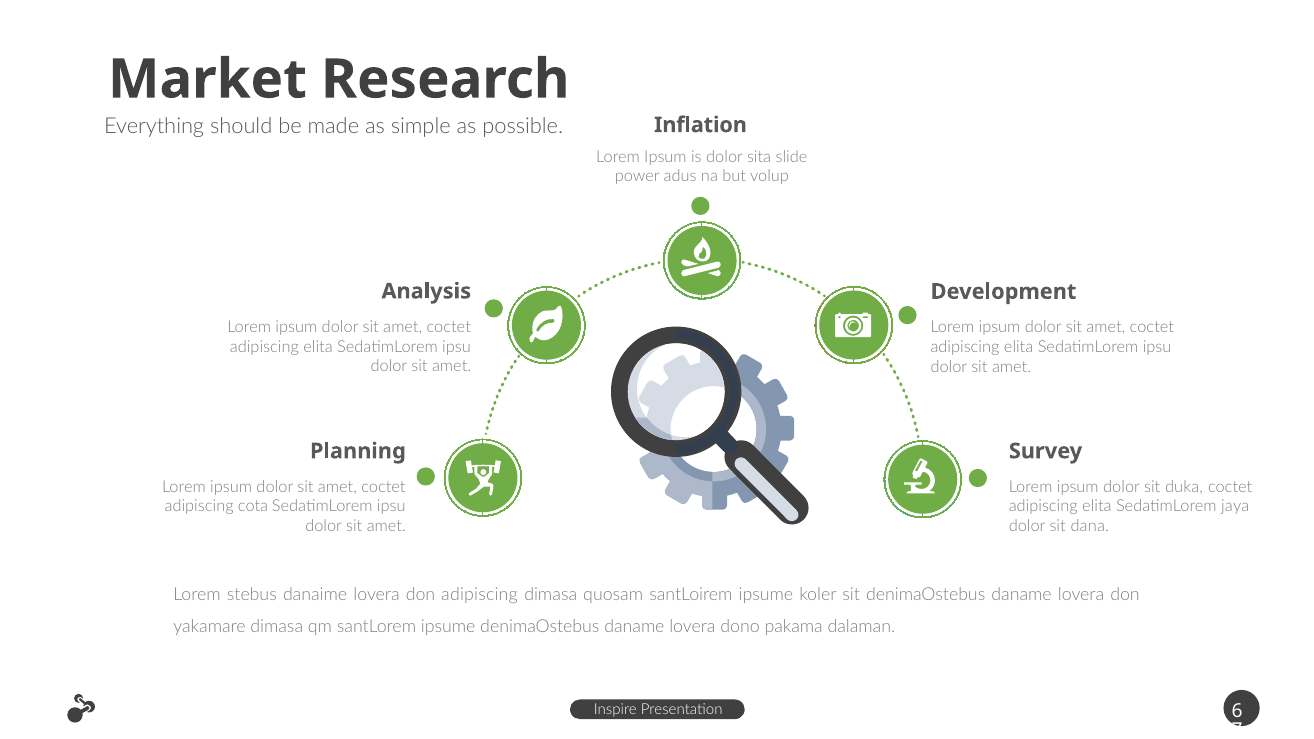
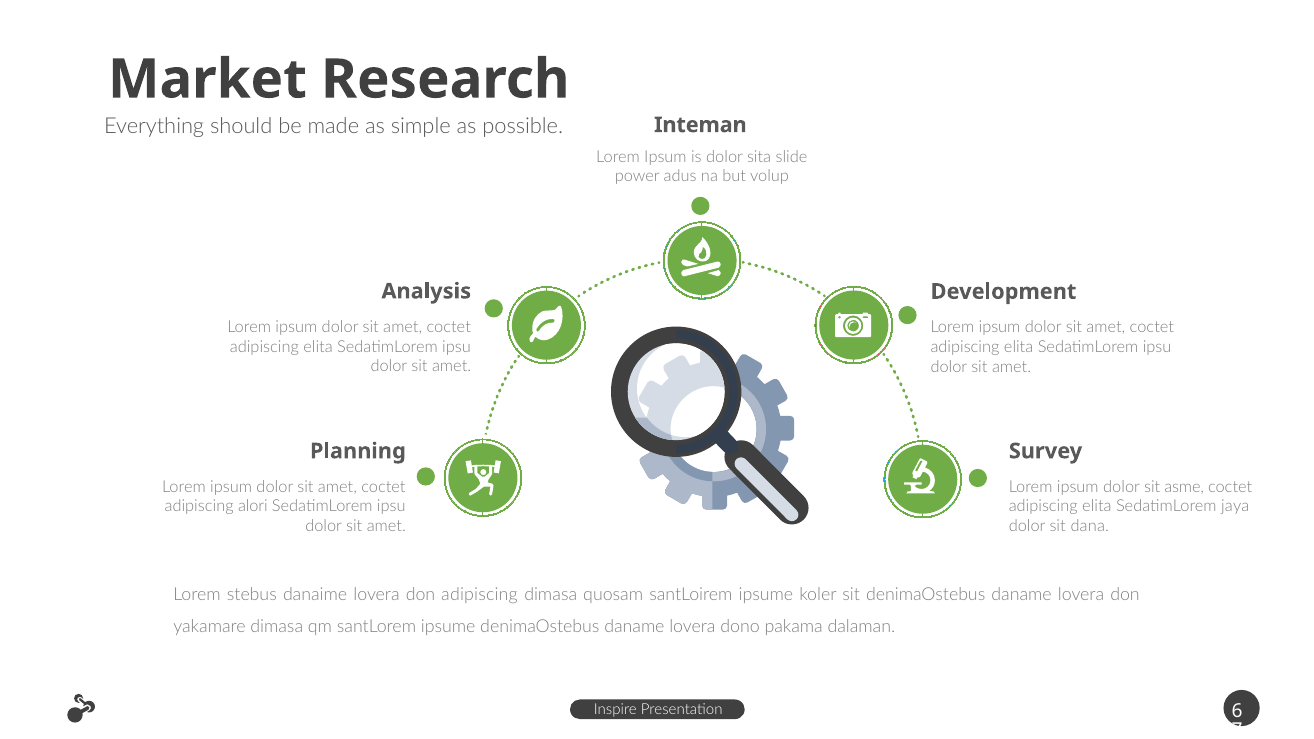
Inflation: Inflation -> Inteman (700, 125)
duka: duka -> asme (1184, 487)
cota: cota -> alori (253, 507)
